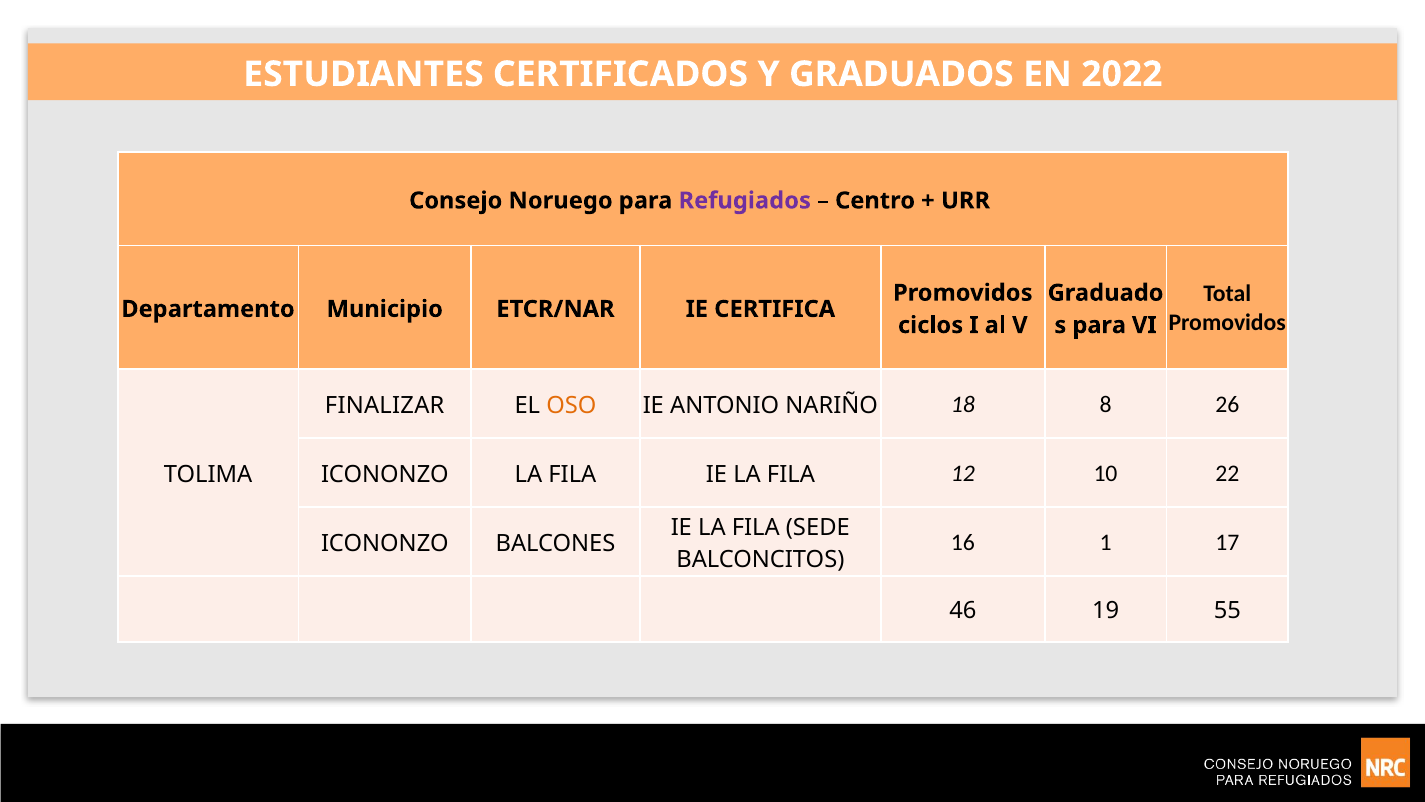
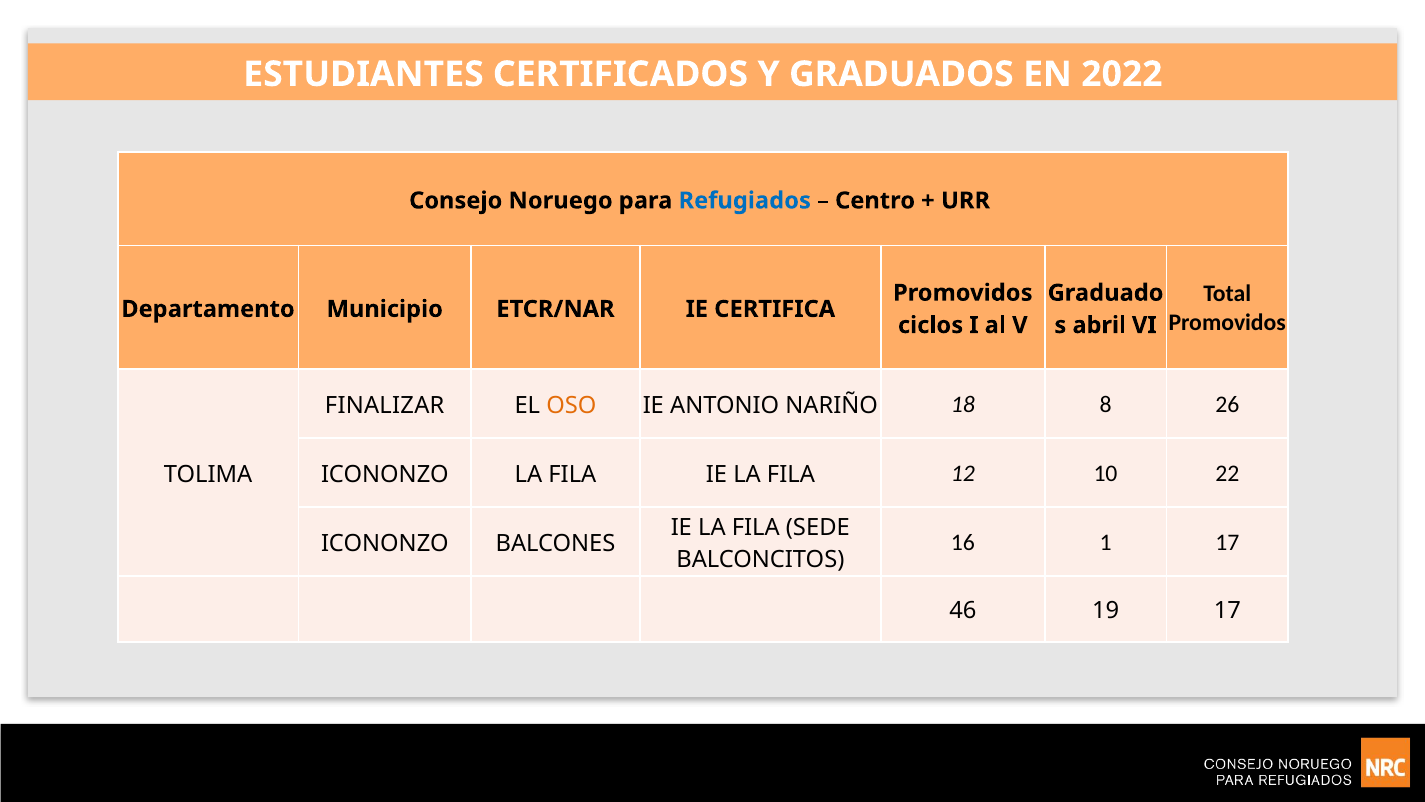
Refugiados colour: purple -> blue (745, 201)
para: para -> abril (1099, 325)
19 55: 55 -> 17 (1227, 611)
